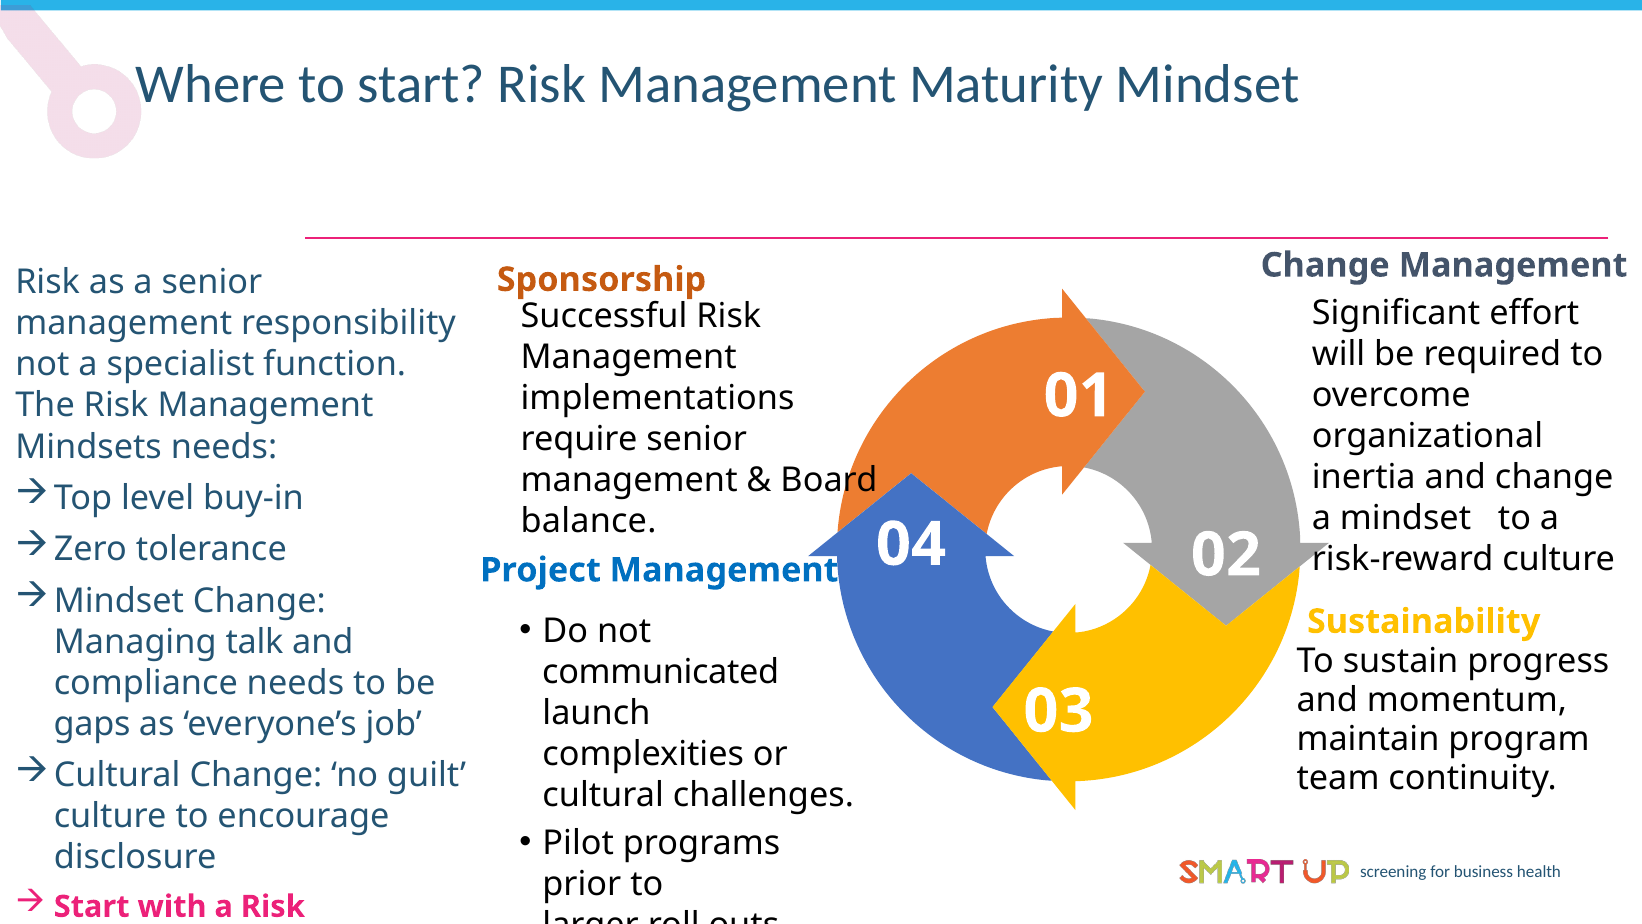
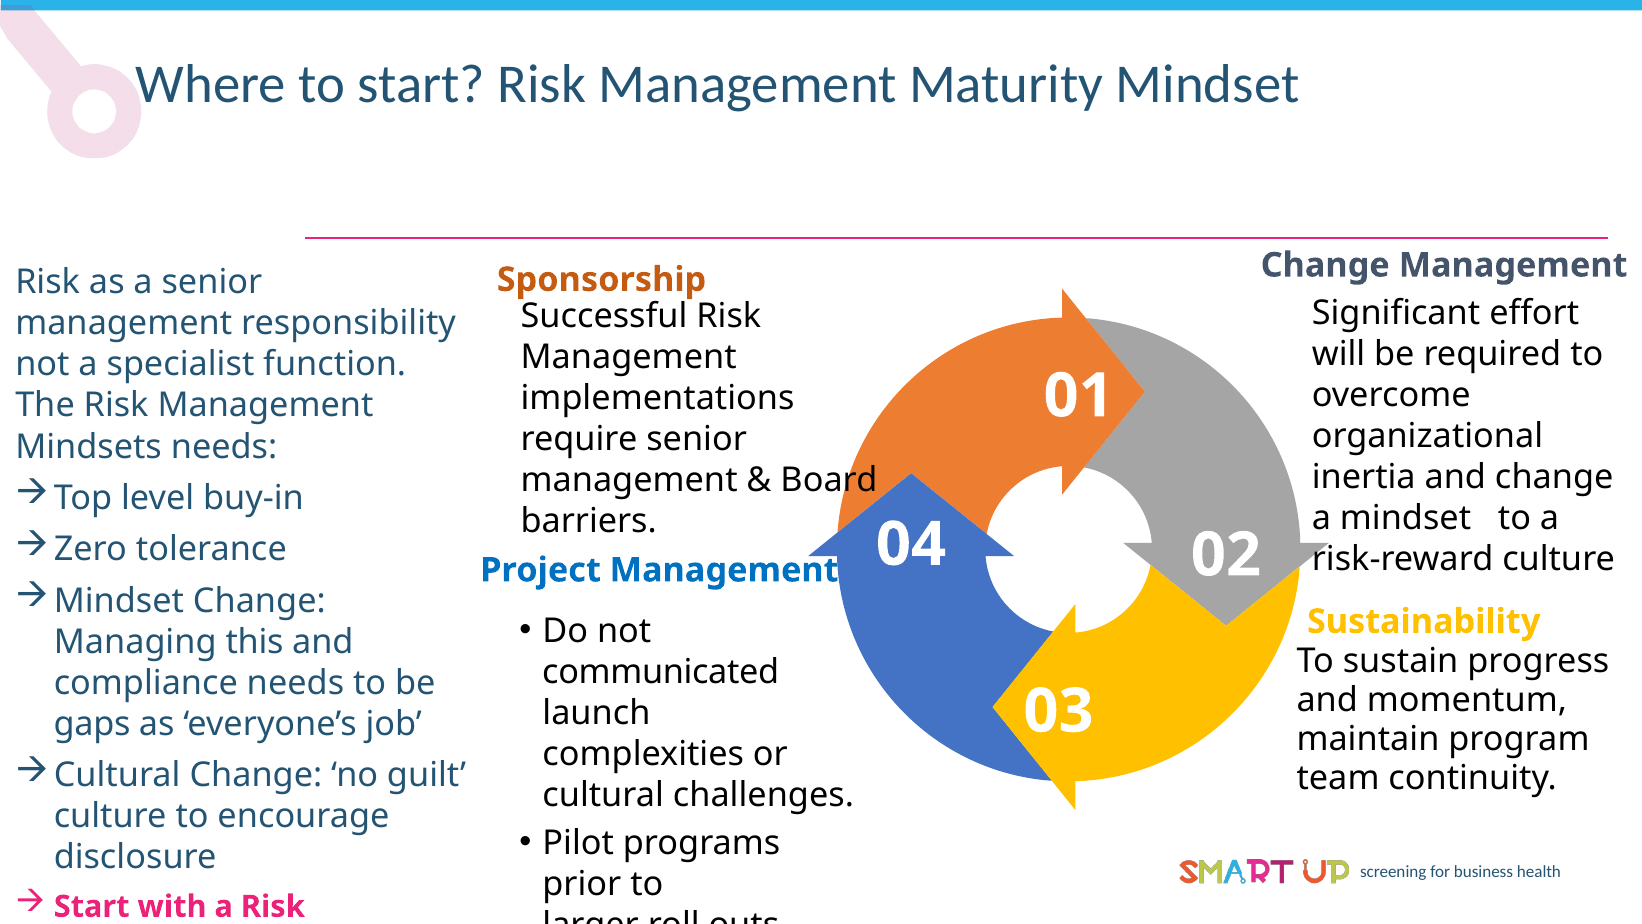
balance: balance -> barriers (589, 521)
talk: talk -> this (255, 642)
